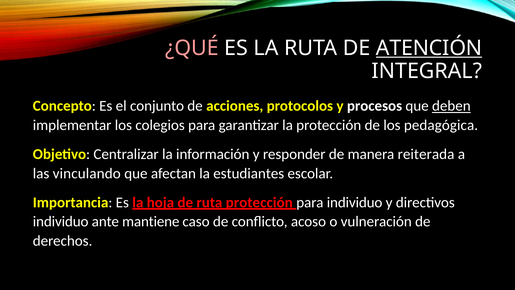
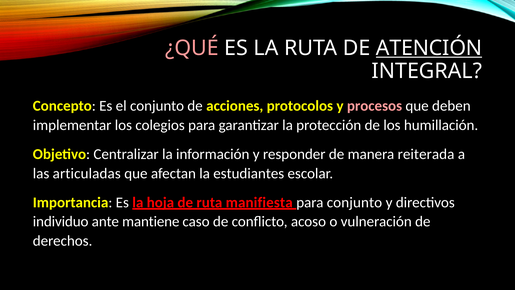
procesos colour: white -> pink (375, 106)
deben underline: present -> none (451, 106)
pedagógica: pedagógica -> humillación (441, 125)
vinculando: vinculando -> articuladas (87, 173)
ruta protección: protección -> manifiesta (259, 202)
para individuo: individuo -> conjunto (354, 202)
